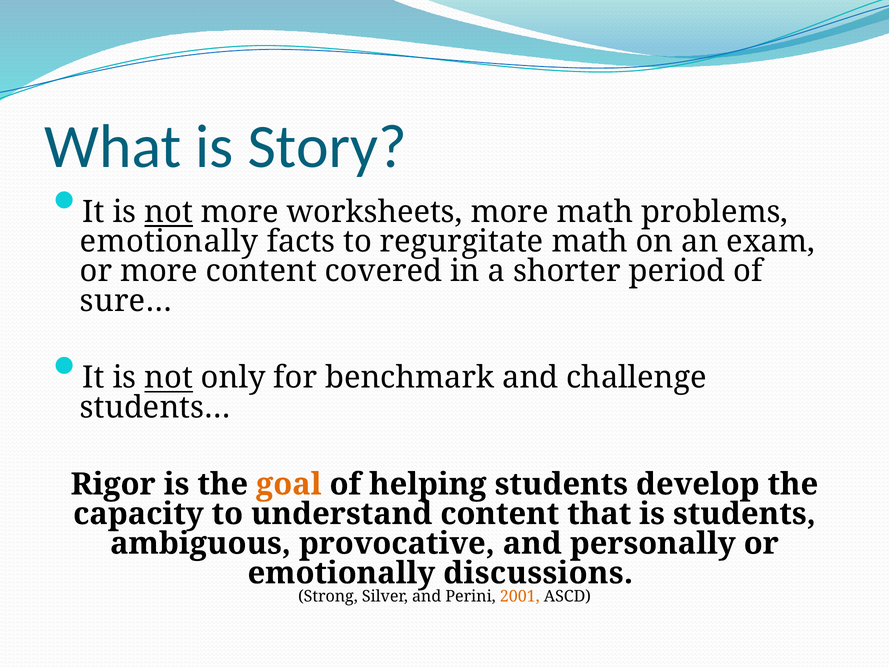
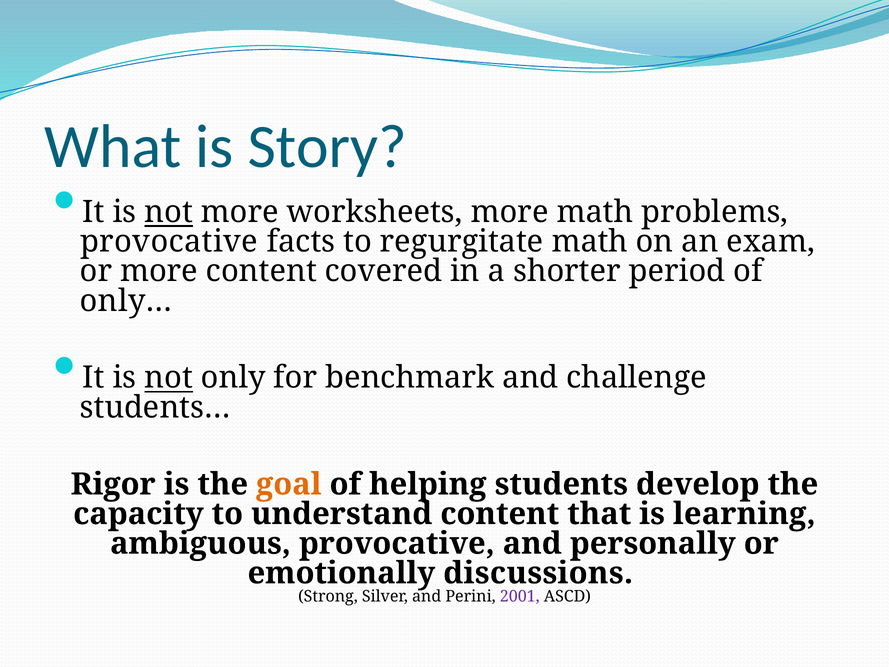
emotionally: emotionally -> provocative (169, 242)
sure…: sure… -> only… (126, 301)
is students: students -> learning (744, 514)
2001 colour: orange -> purple (520, 596)
